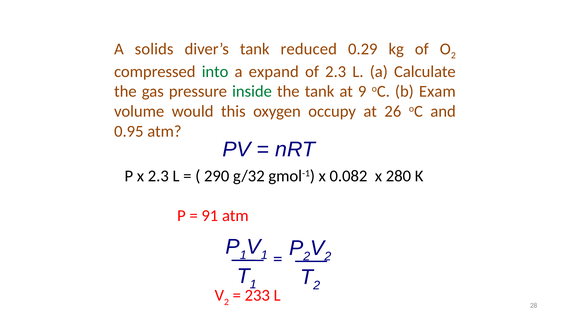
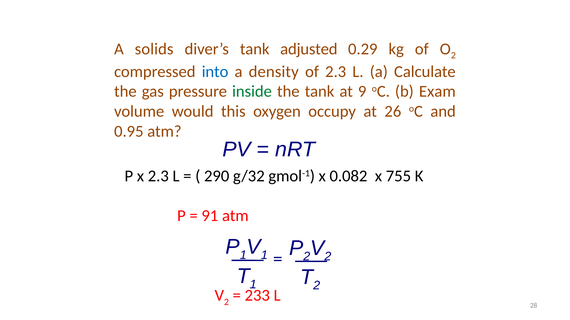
reduced: reduced -> adjusted (309, 49)
into colour: green -> blue (215, 72)
expand: expand -> density (274, 72)
280: 280 -> 755 (398, 176)
